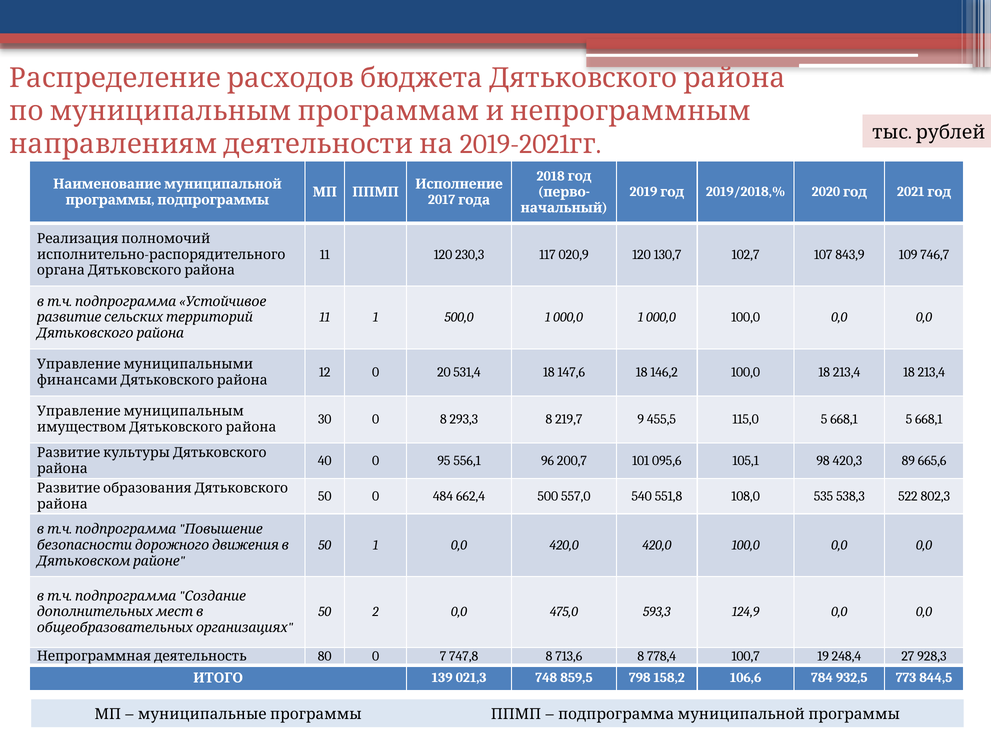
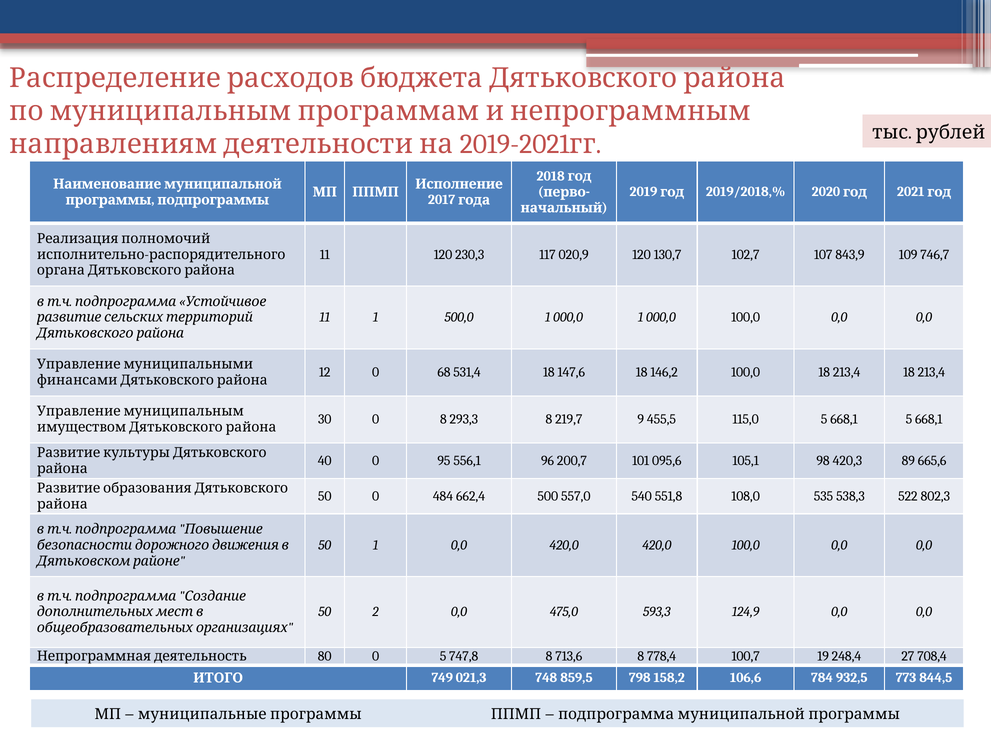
20: 20 -> 68 (444, 372)
0 7: 7 -> 5 (443, 656)
928,3: 928,3 -> 708,4 (932, 656)
139: 139 -> 749 (442, 678)
